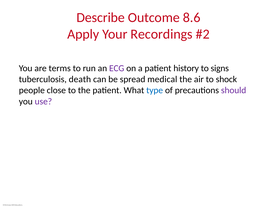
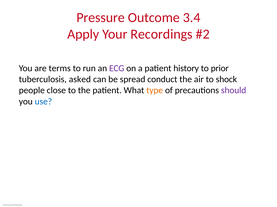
Describe: Describe -> Pressure (101, 18)
8.6: 8.6 -> 3.4 (192, 18)
signs: signs -> prior (220, 68)
death: death -> asked (80, 80)
medical: medical -> conduct (162, 80)
type colour: blue -> orange (155, 91)
use colour: purple -> blue (43, 102)
